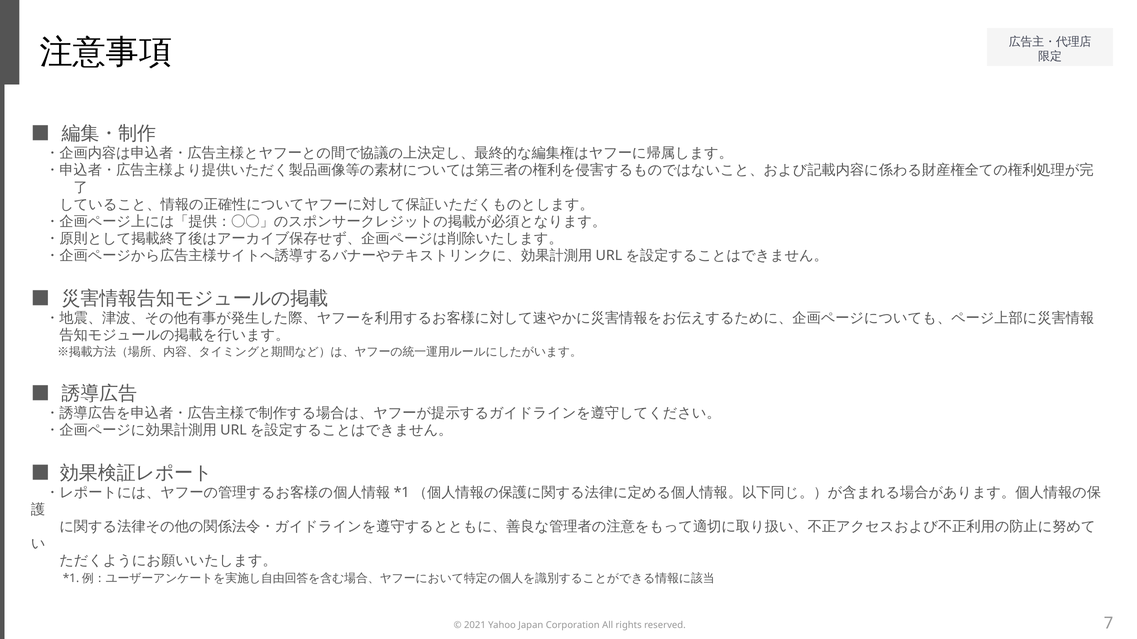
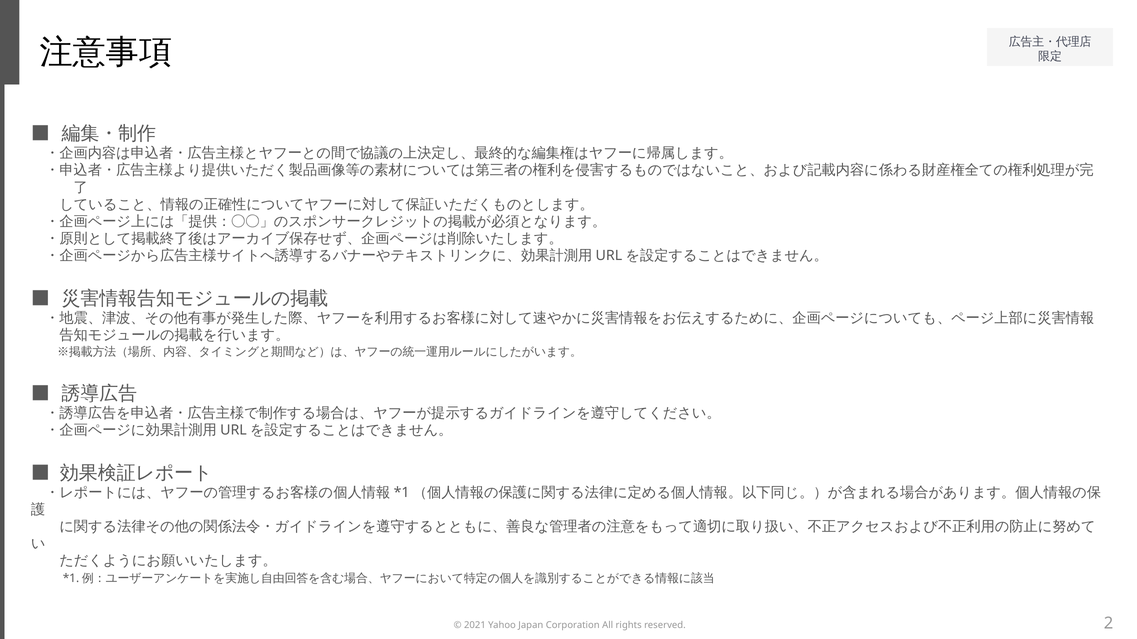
7: 7 -> 2 (1109, 624)
